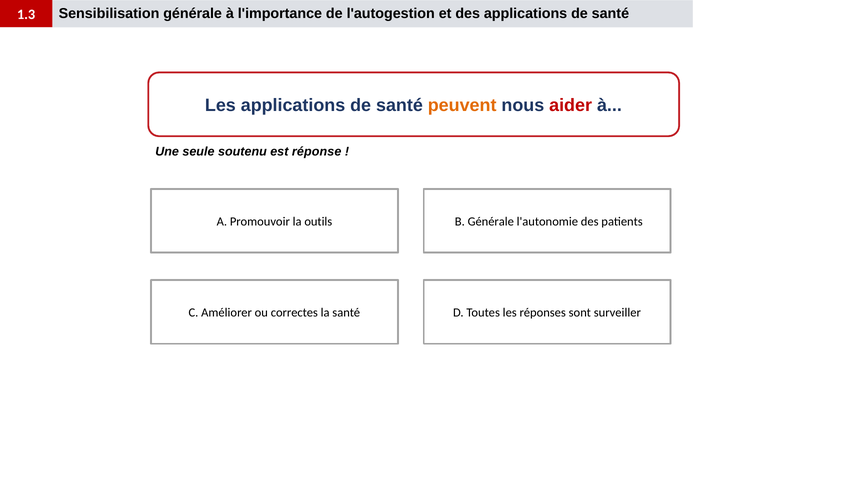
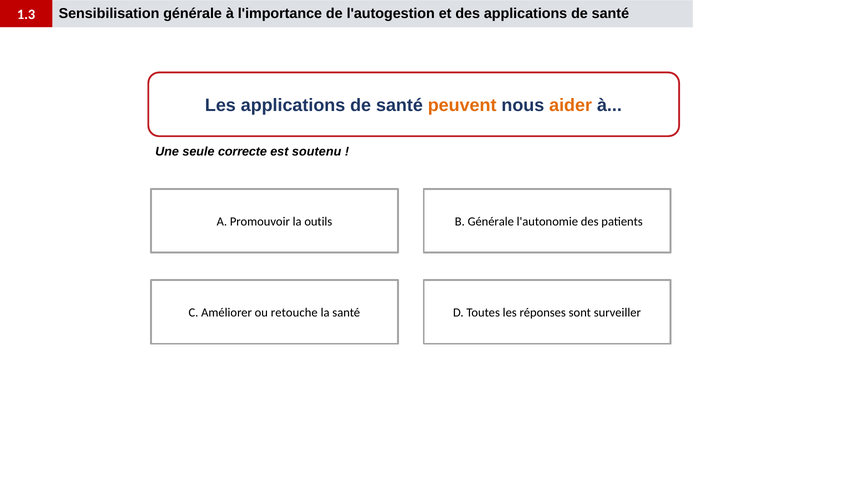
aider colour: red -> orange (571, 106)
soutenu: soutenu -> correcte (242, 152)
réponse: réponse -> soutenu (317, 152)
correctes: correctes -> retouche (294, 313)
